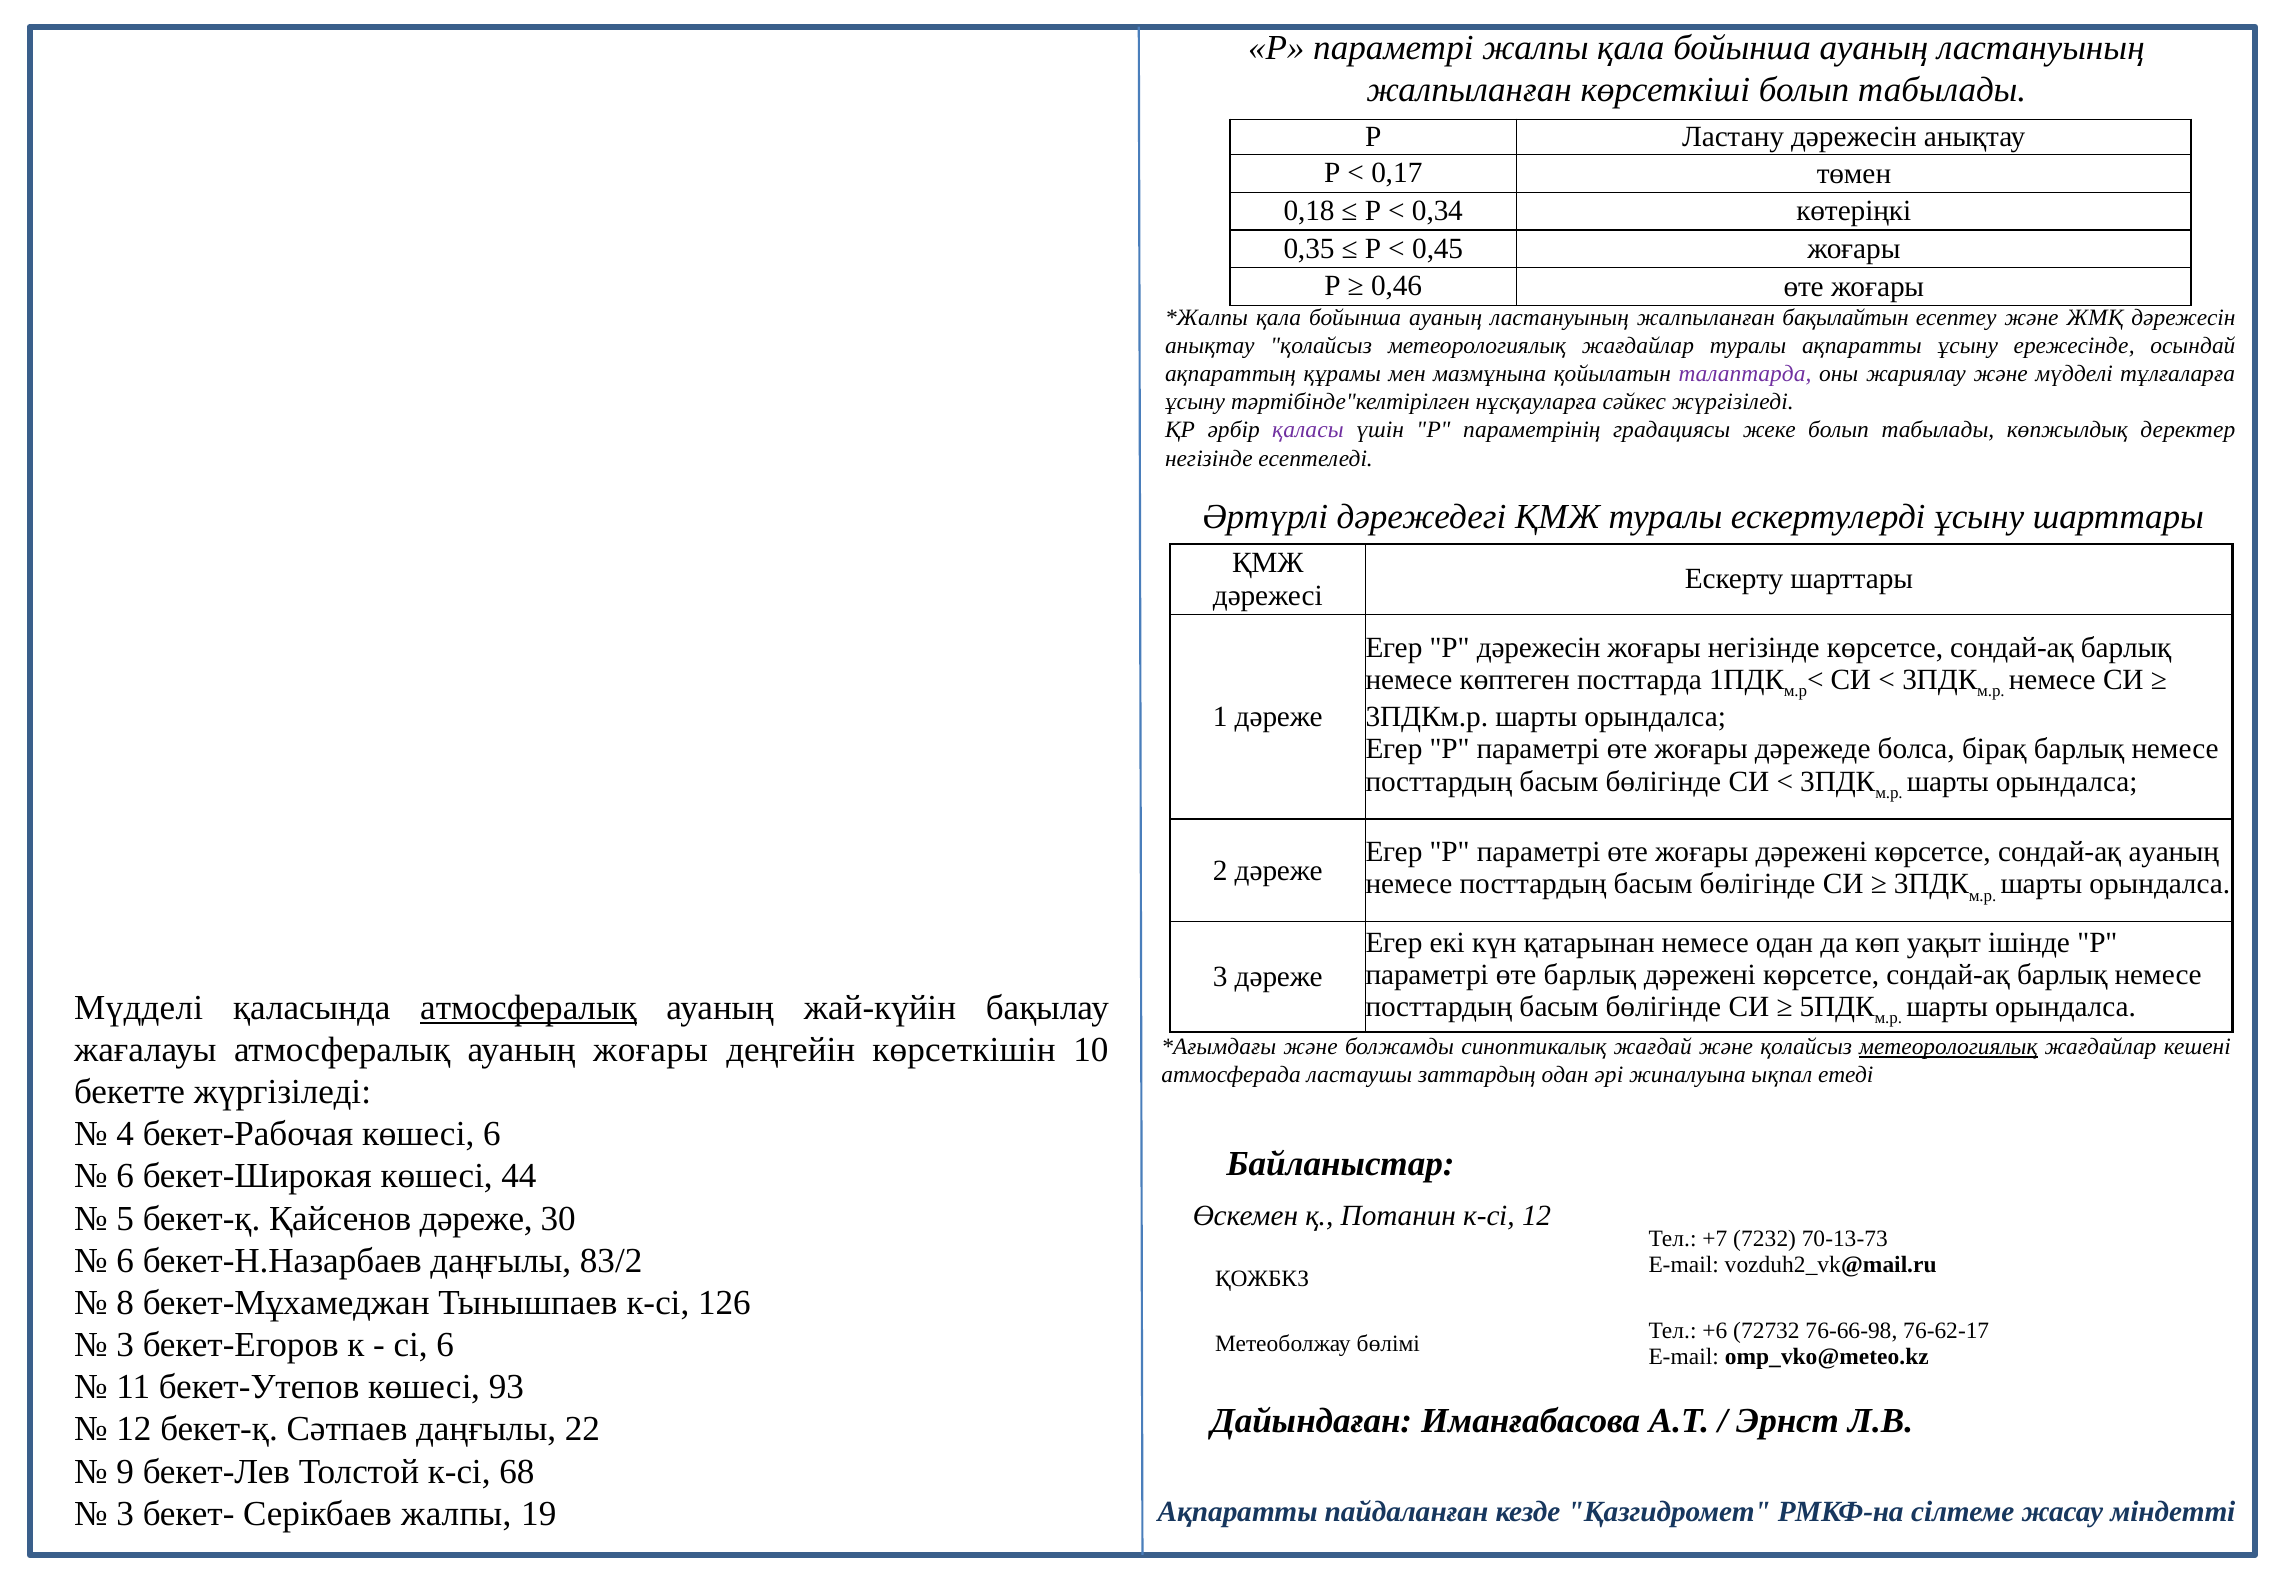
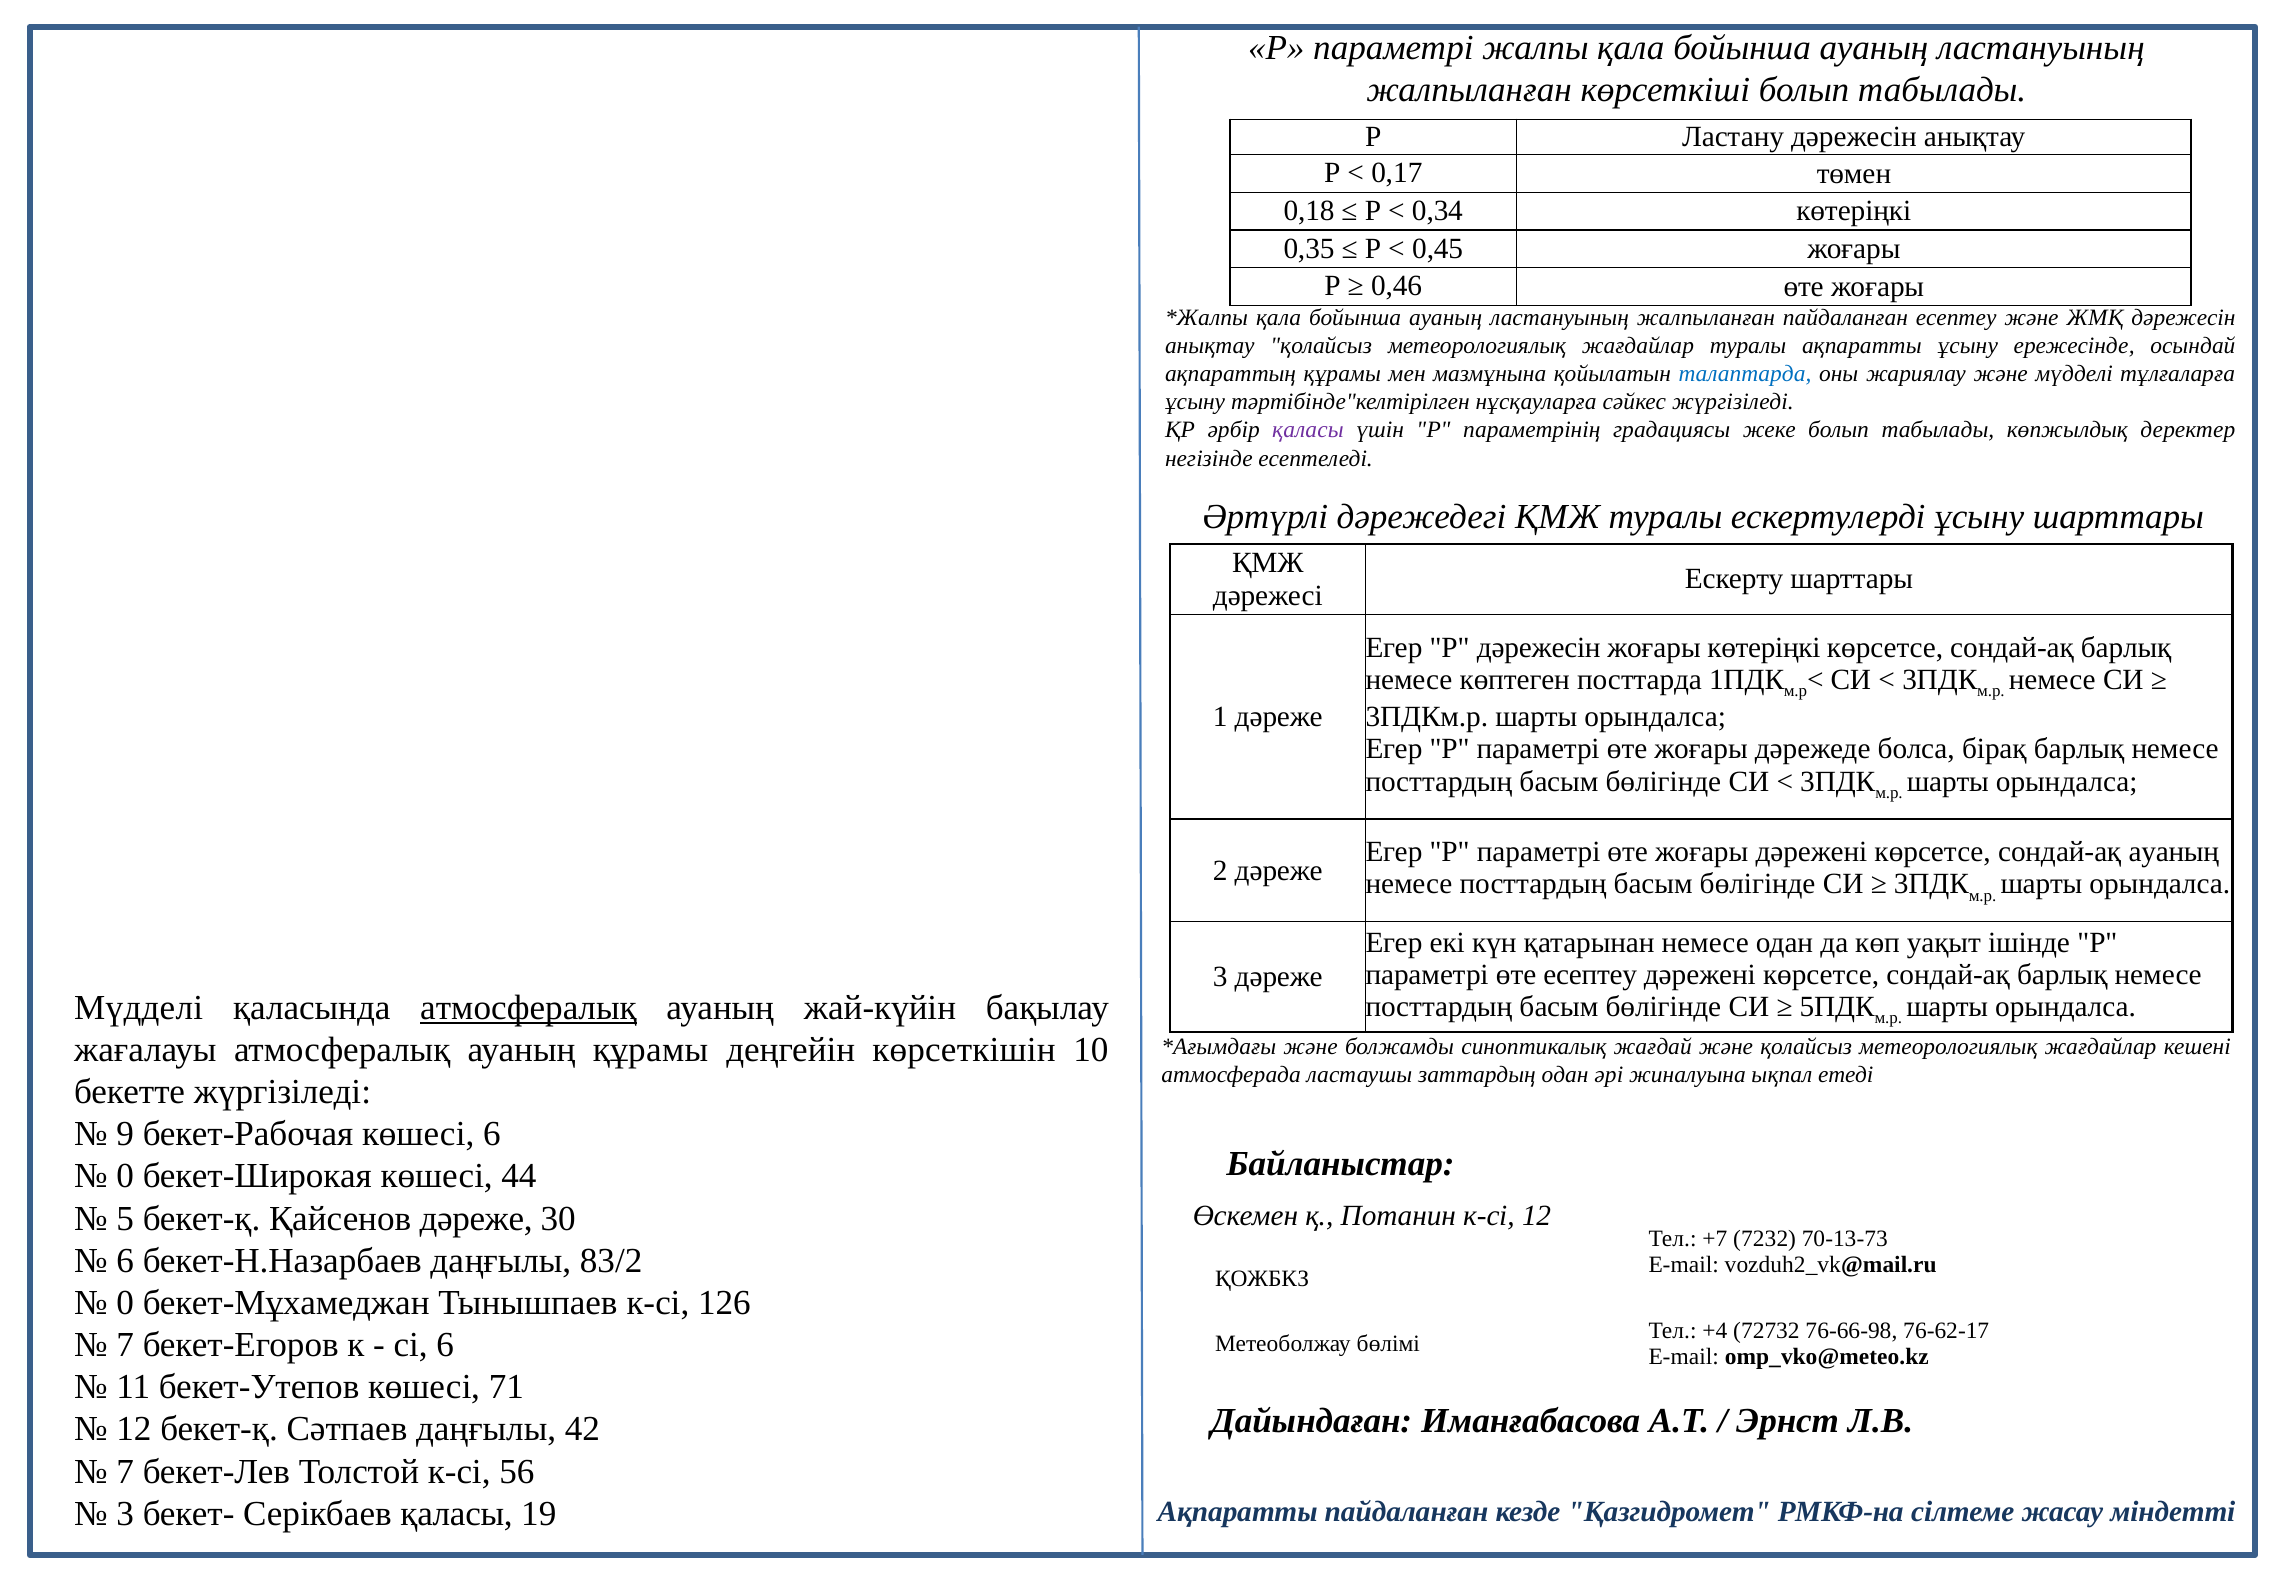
жалпыланған бақылайтын: бақылайтын -> пайдаланған (1845, 318)
талаптарда colour: purple -> blue (1745, 374)
жоғары негізінде: негізінде -> көтеріңкі (1764, 648)
өте барлық: барлық -> есептеу (1590, 975)
ауаның жоғары: жоғары -> құрамы (651, 1050)
метеорологиялық underline: present -> none (1948, 1047)
4: 4 -> 9 (125, 1134)
6: 6 -> 0 (125, 1176)
8: 8 -> 0 (125, 1303)
+6: +6 -> +4 (1715, 1331)
3: 3 -> 7 (125, 1345)
93: 93 -> 71 (506, 1387)
22: 22 -> 42 (582, 1429)
9: 9 -> 7 (125, 1471)
68: 68 -> 56 (517, 1471)
Серікбаев жалпы: жалпы -> қаласы (457, 1514)
